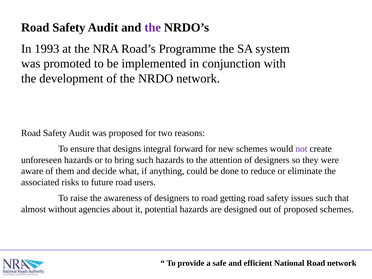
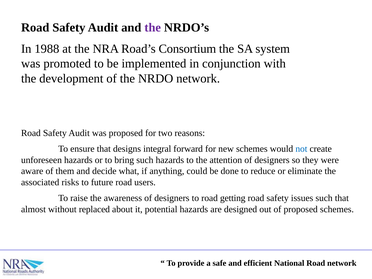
1993: 1993 -> 1988 (47, 49)
Programme: Programme -> Consortium (187, 49)
not colour: purple -> blue (301, 149)
agencies: agencies -> replaced (94, 209)
